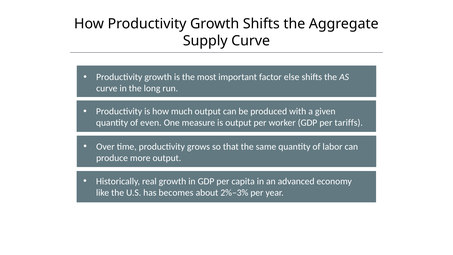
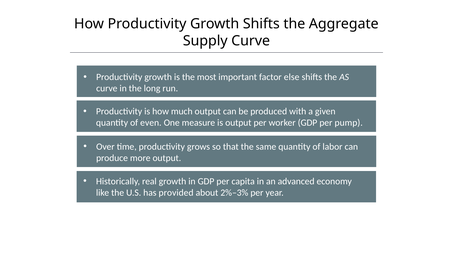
tariffs: tariffs -> pump (349, 123)
becomes: becomes -> provided (176, 193)
